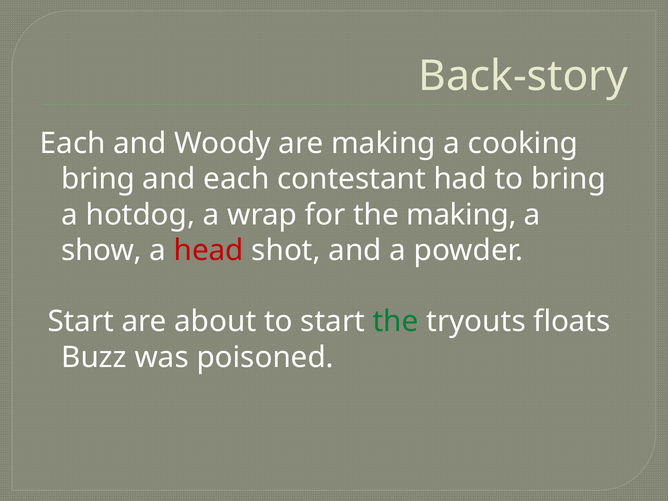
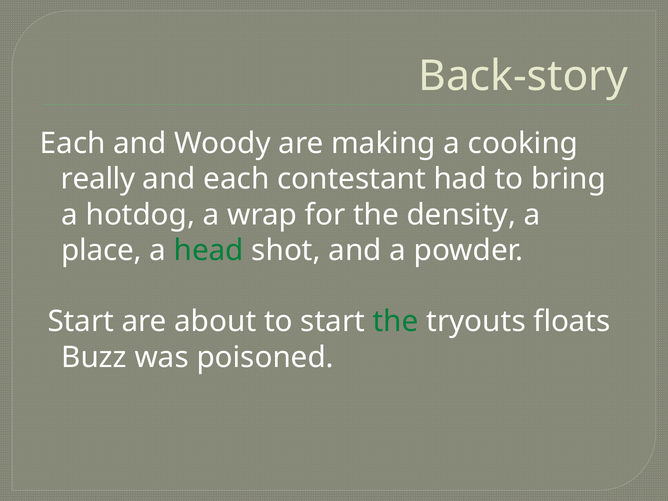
bring: bring -> really (98, 179)
the making: making -> density (461, 215)
show: show -> place (102, 250)
head colour: red -> green (209, 250)
